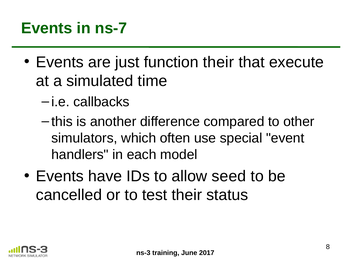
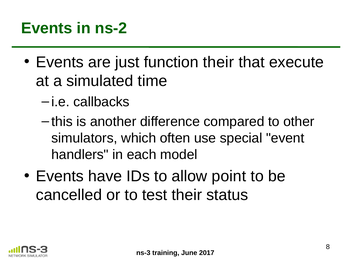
ns-7: ns-7 -> ns-2 (111, 28)
seed: seed -> point (229, 176)
